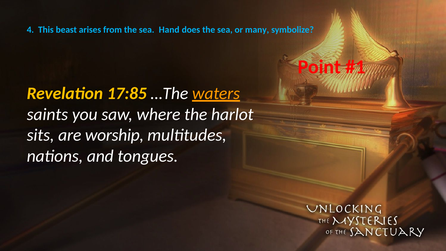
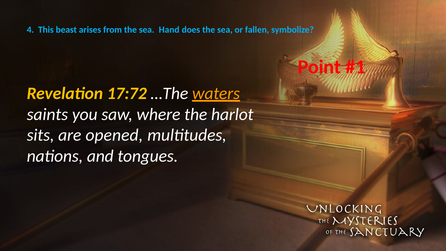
many: many -> fallen (257, 30)
17:85: 17:85 -> 17:72 (127, 93)
worship: worship -> opened (114, 135)
